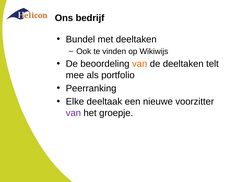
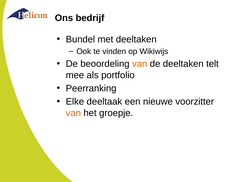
van colour: purple -> orange (73, 113)
